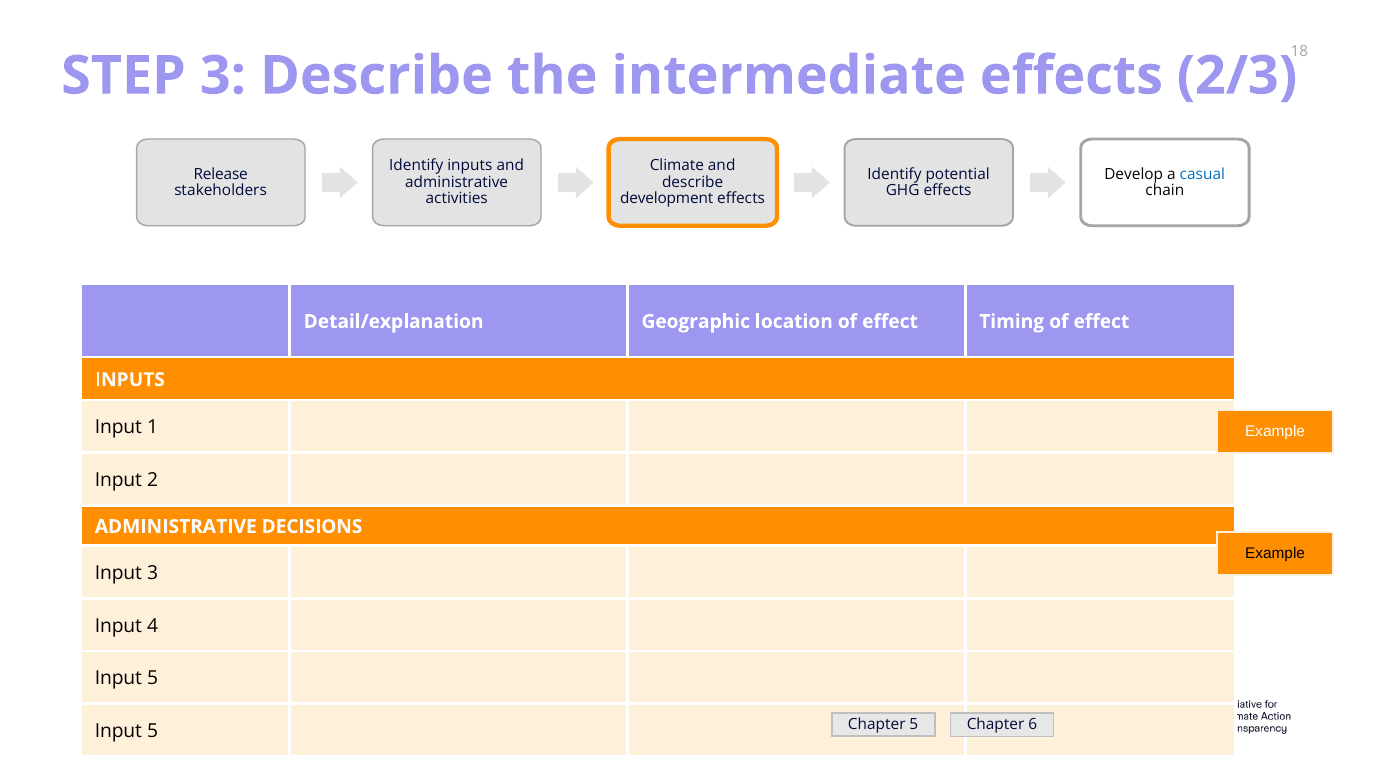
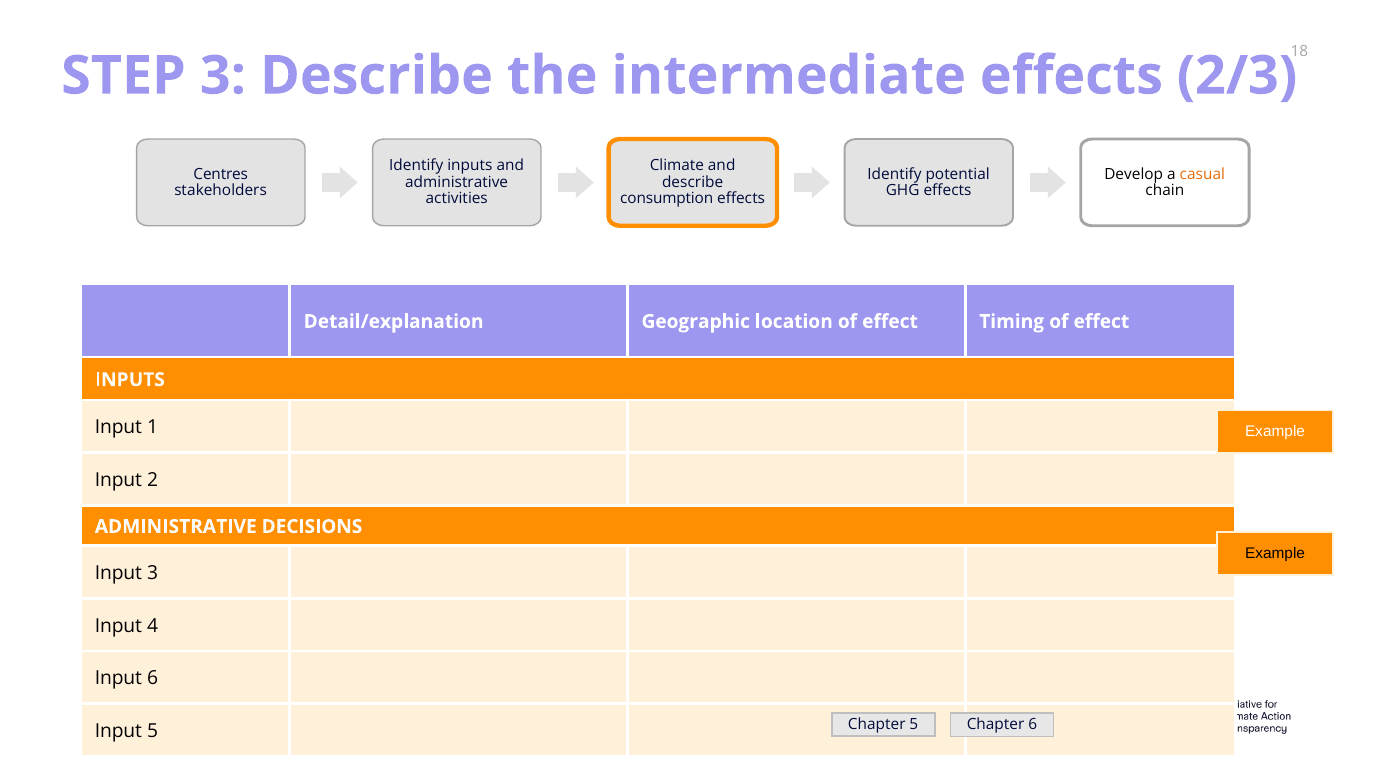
Release: Release -> Centres (221, 174)
casual colour: blue -> orange (1202, 174)
development: development -> consumption (667, 199)
5: 5 -> 6 (153, 678)
